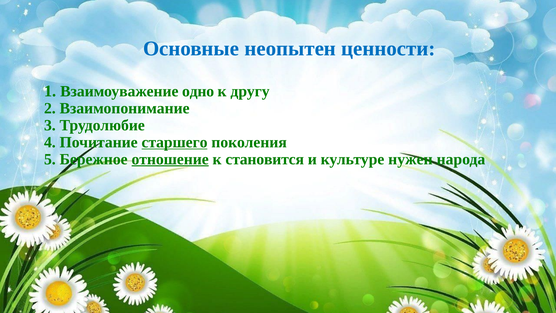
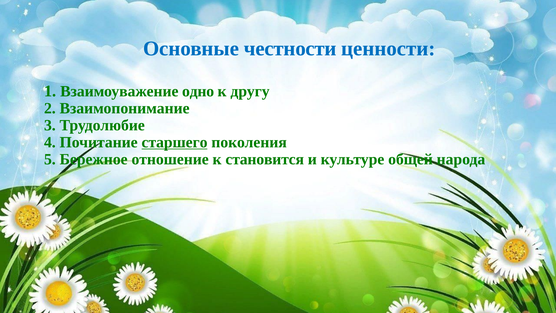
неопытен: неопытен -> честности (290, 49)
отношение underline: present -> none (170, 159)
нужен: нужен -> общей (410, 159)
